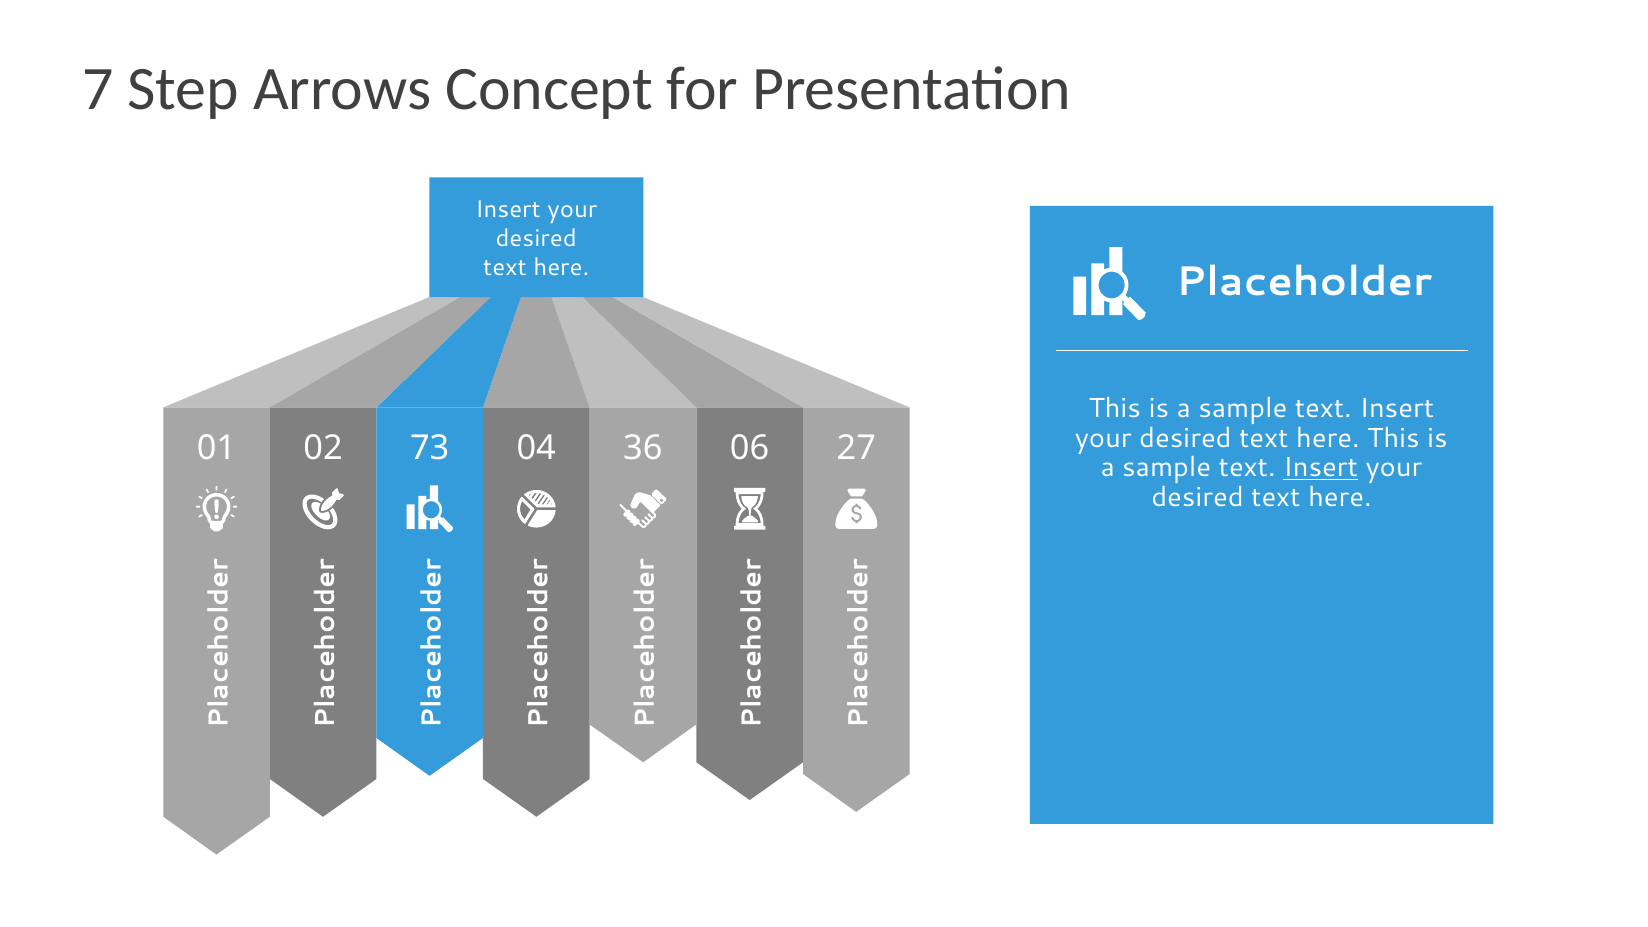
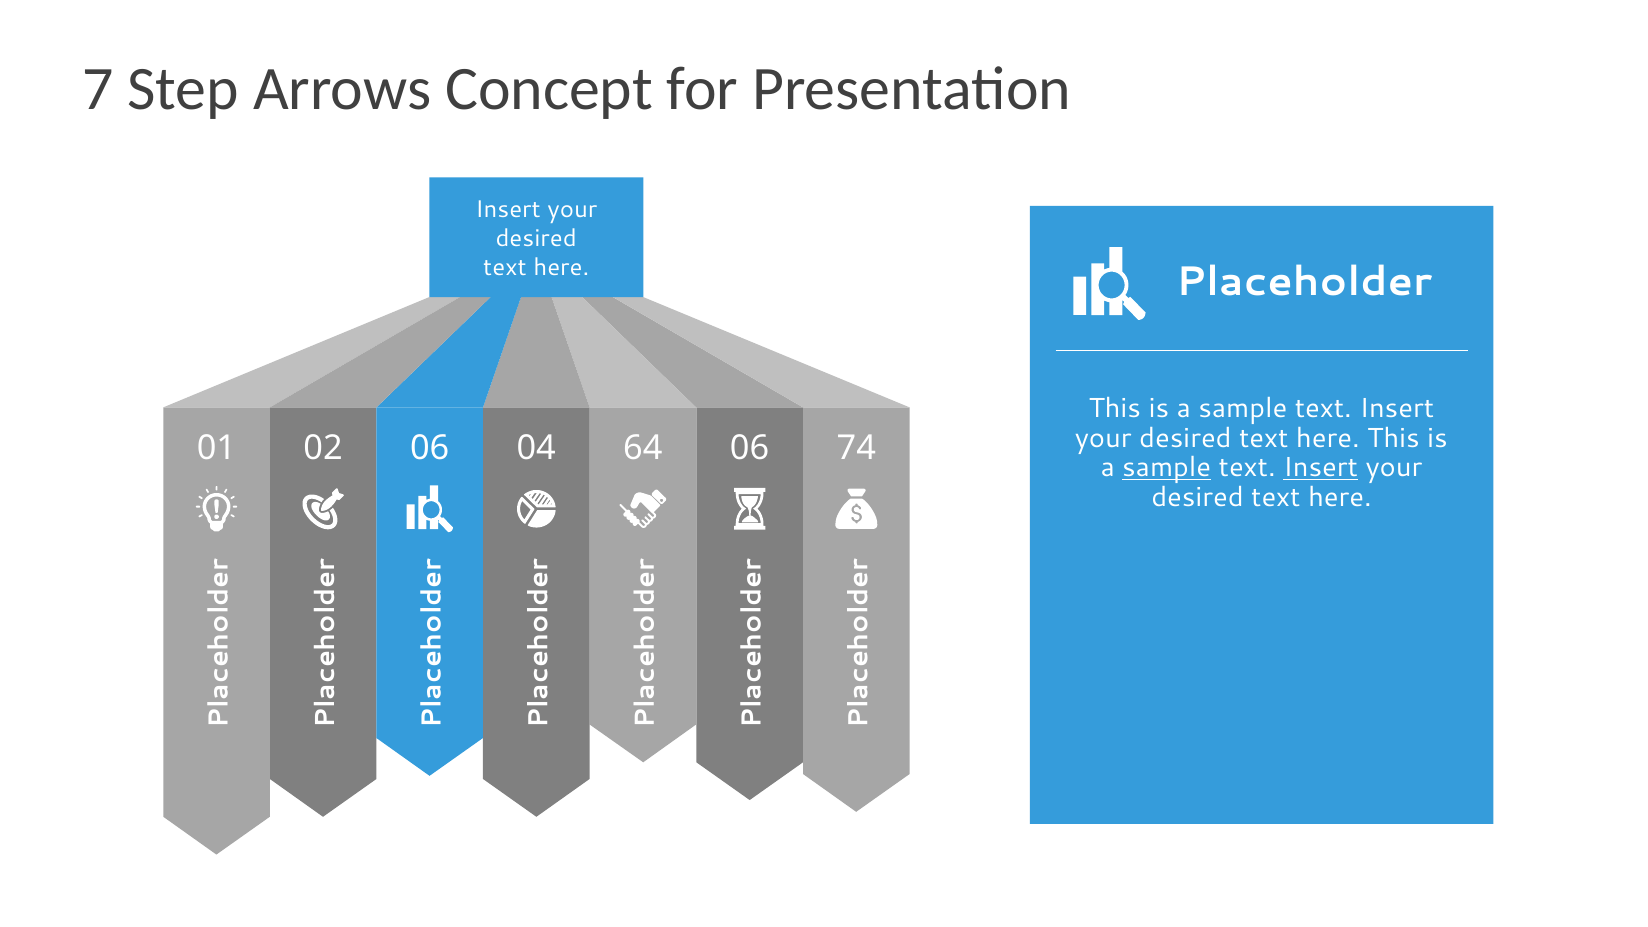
02 73: 73 -> 06 (430, 448)
36: 36 -> 64 (643, 448)
27: 27 -> 74 (856, 448)
sample underline: none -> present (1167, 468)
